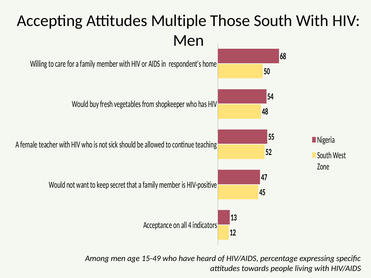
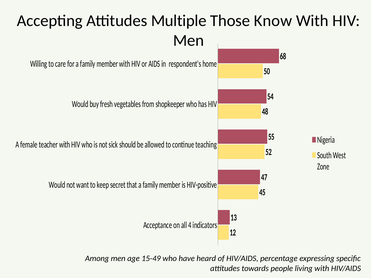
Those South: South -> Know (273, 21)
